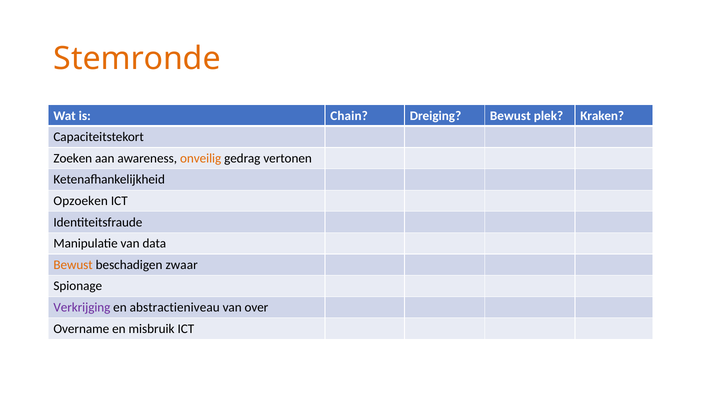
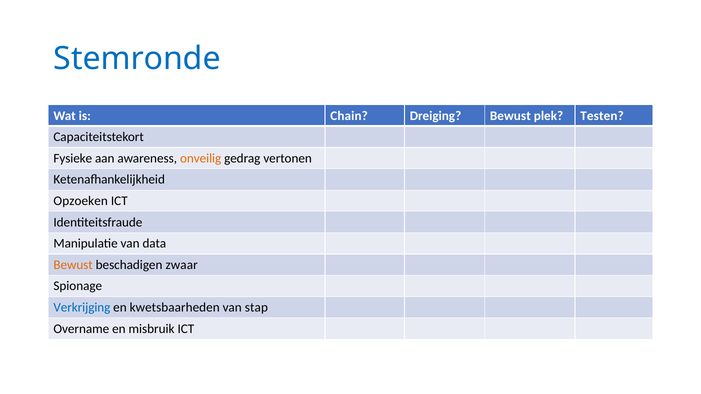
Stemronde colour: orange -> blue (137, 59)
Kraken: Kraken -> Testen (602, 116)
Zoeken: Zoeken -> Fysieke (73, 158)
Verkrijging colour: purple -> blue (82, 308)
abstractieniveau: abstractieniveau -> kwetsbaarheden (175, 308)
over: over -> stap (256, 308)
